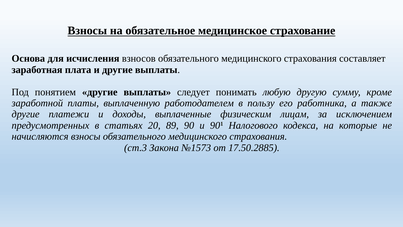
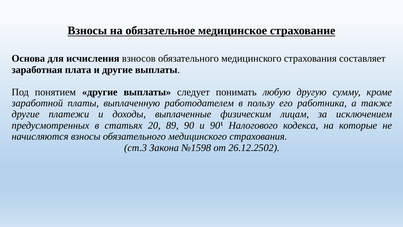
№1573: №1573 -> №1598 (196, 148)
17.50.2885: 17.50.2885 -> 26.12.2502 (254, 148)
